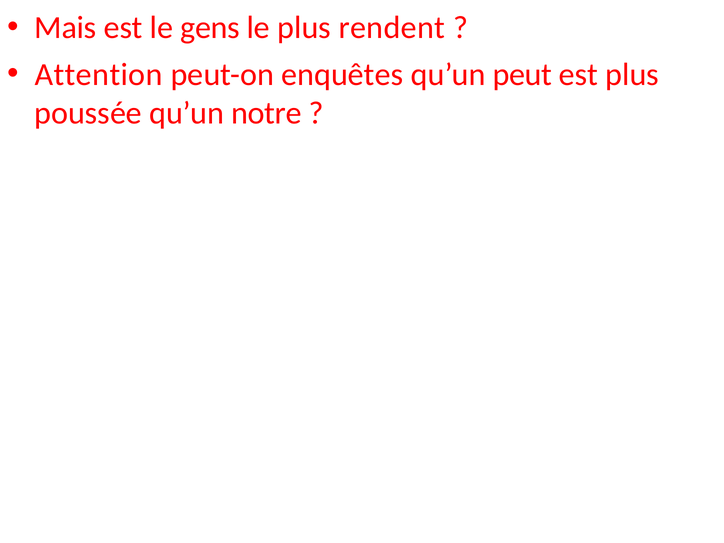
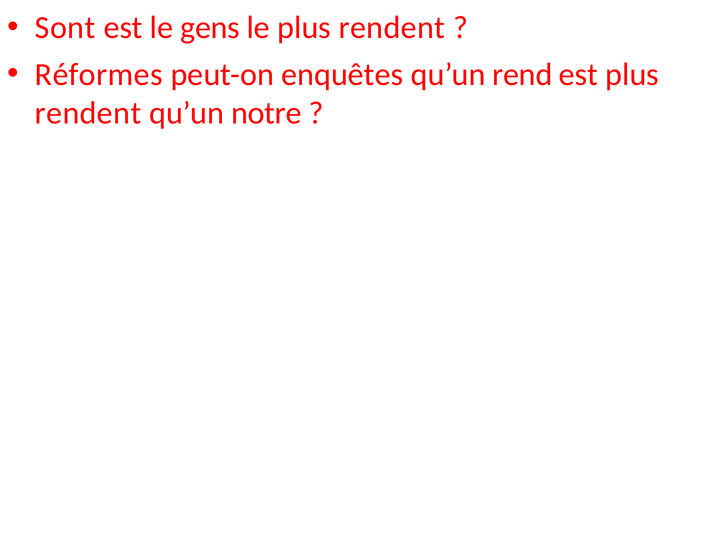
Mais: Mais -> Sont (65, 28)
Attention: Attention -> Réformes (99, 74)
peut: peut -> rend (522, 74)
poussée: poussée -> rendent (88, 113)
